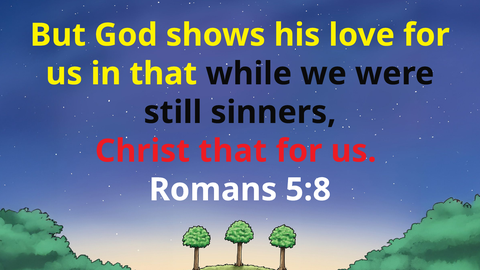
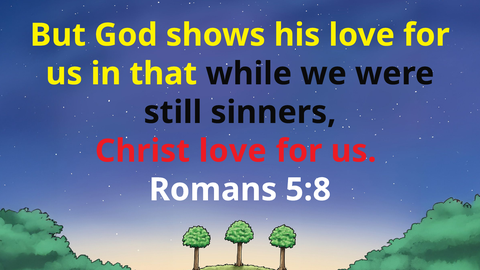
Christ that: that -> love (233, 151)
